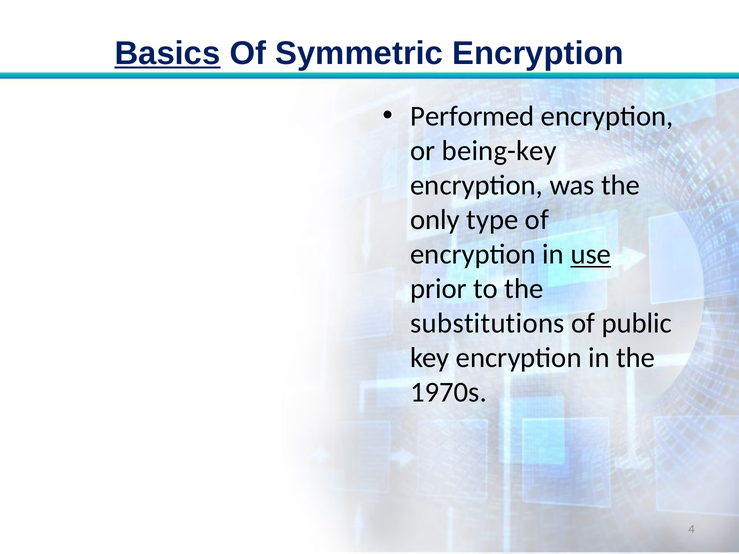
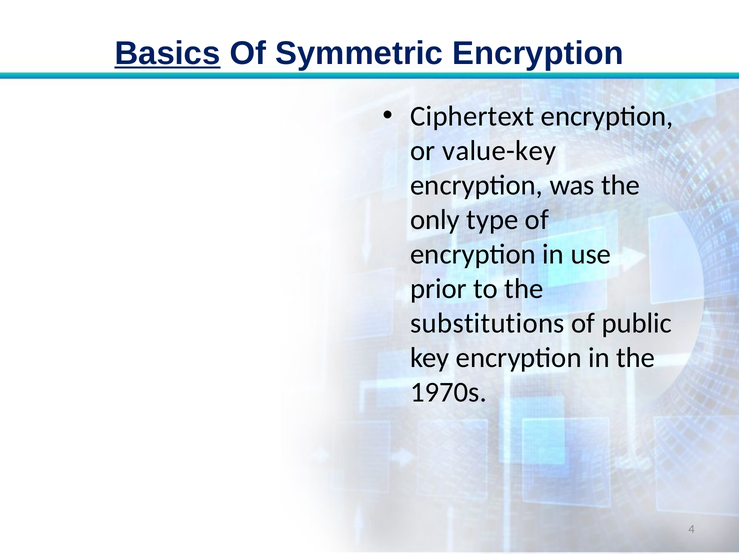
Performed: Performed -> Ciphertext (472, 116)
being-key: being-key -> value-key (499, 151)
use underline: present -> none (591, 254)
